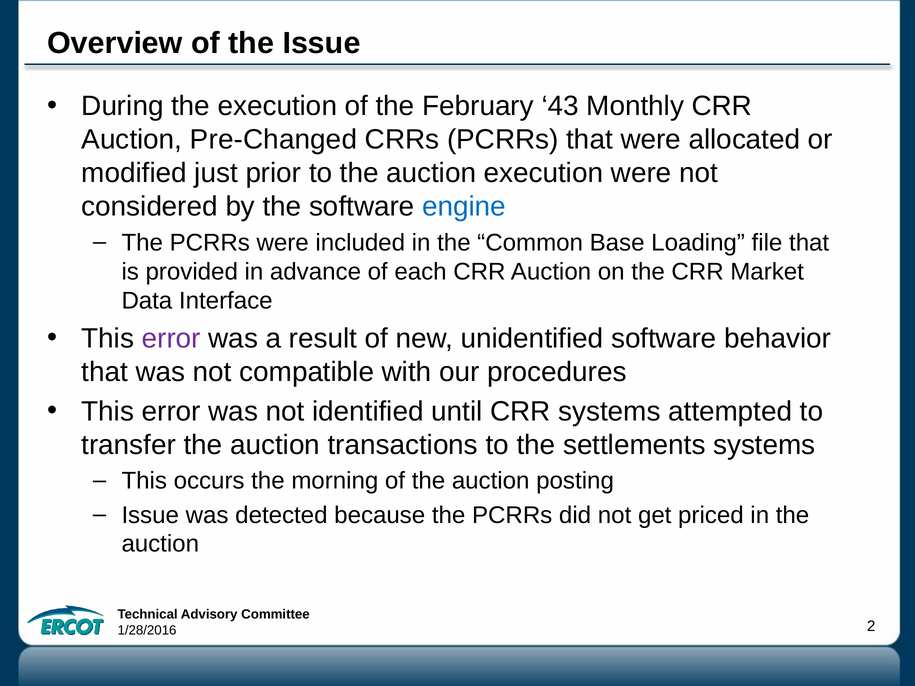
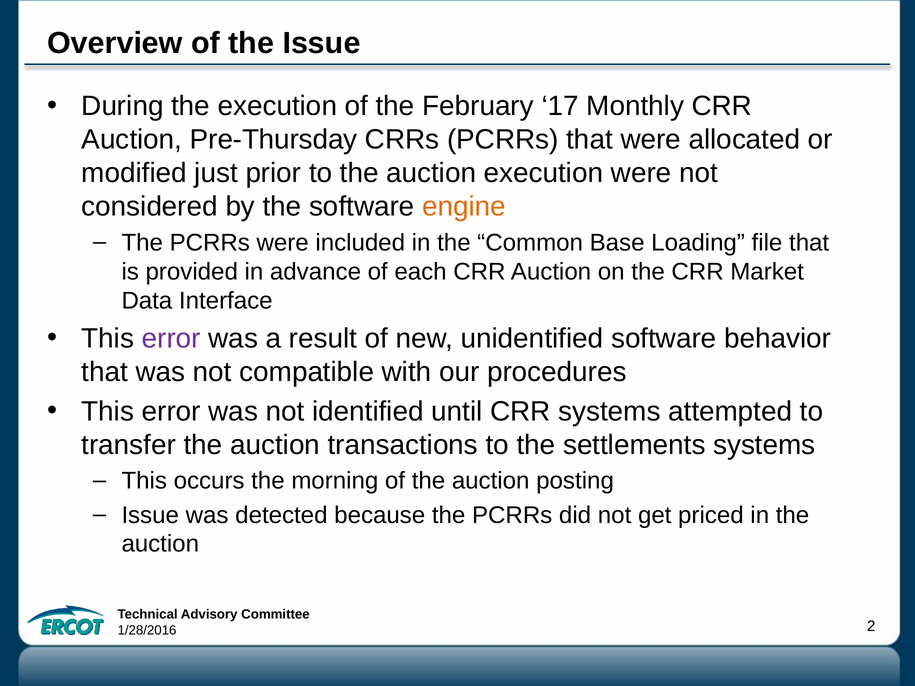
43: 43 -> 17 (560, 106)
Pre-Changed: Pre-Changed -> Pre-Thursday (274, 140)
engine colour: blue -> orange (464, 207)
